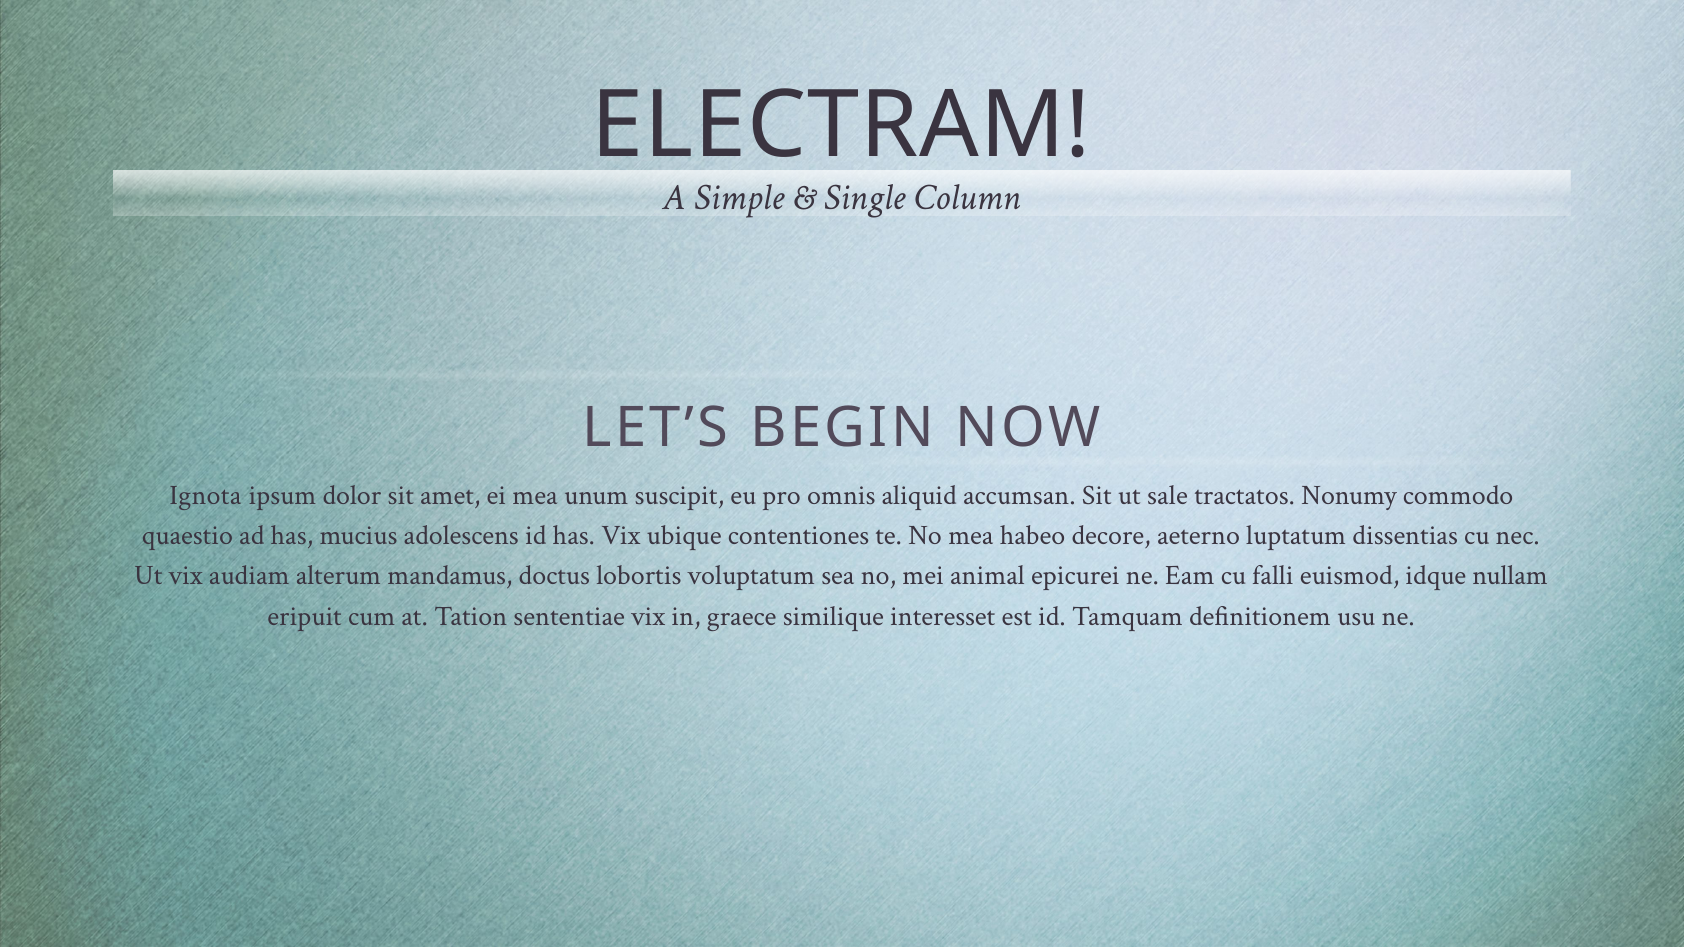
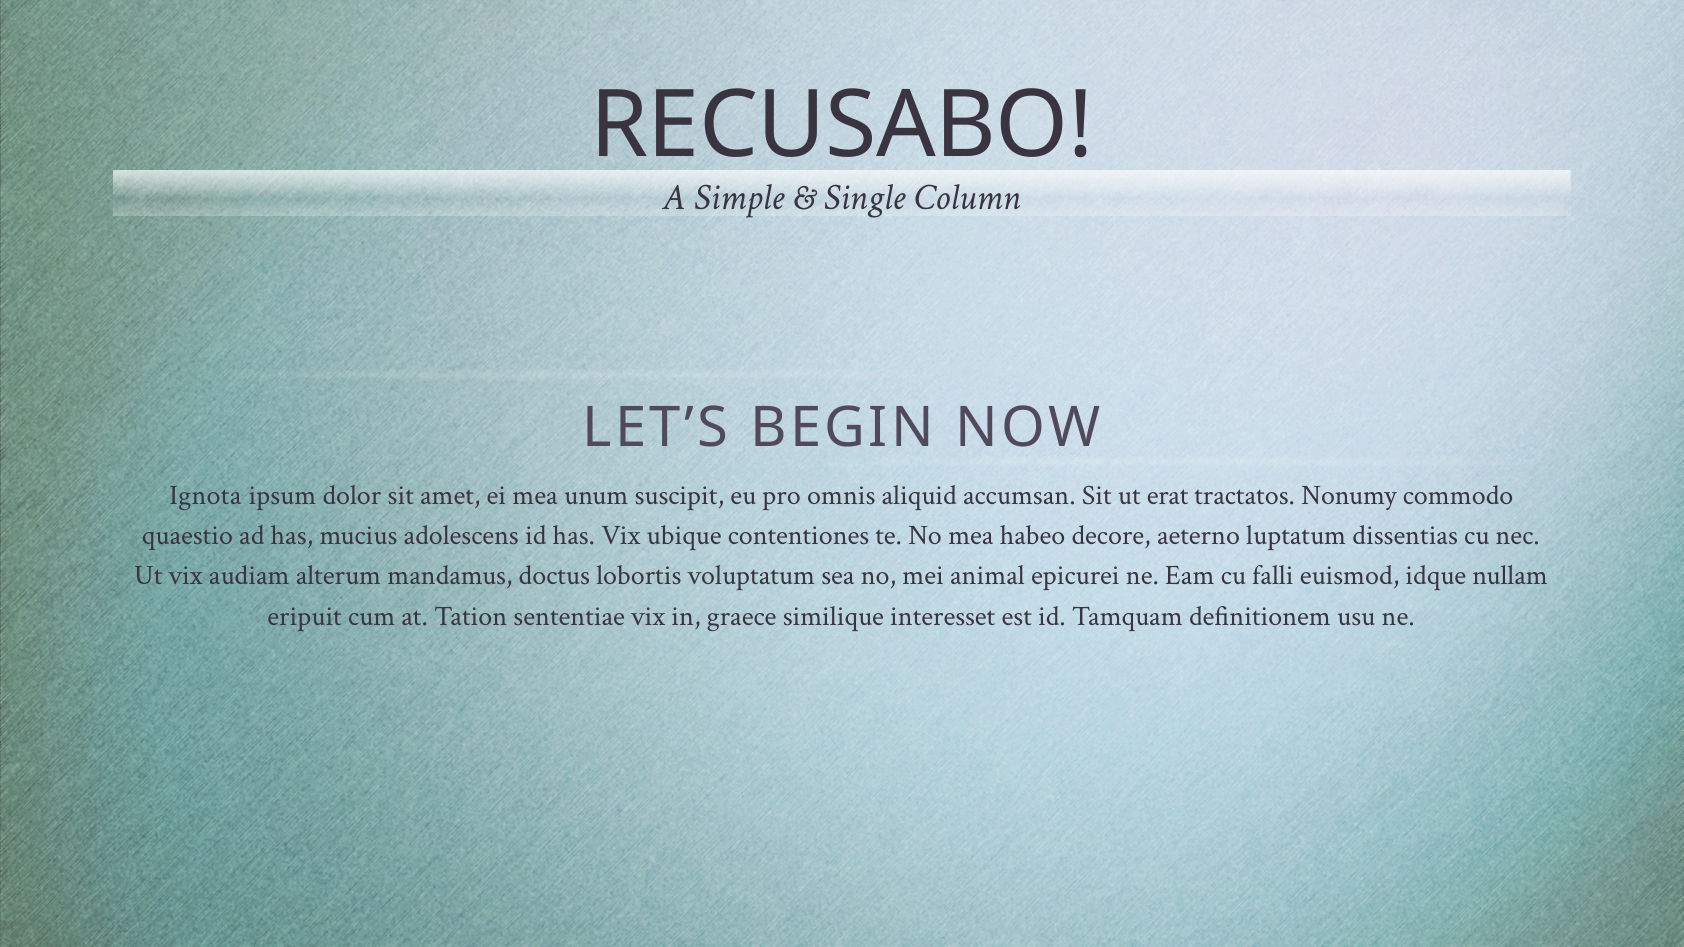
ELECTRAM: ELECTRAM -> RECUSABO (842, 126)
sale: sale -> erat (1168, 495)
